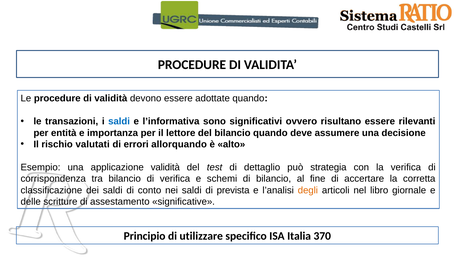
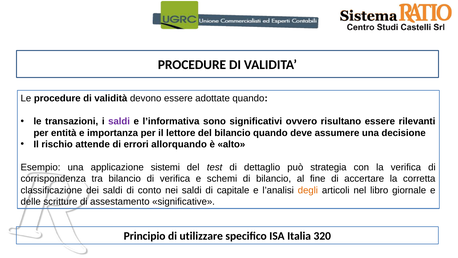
saldi colour: blue -> purple (119, 121)
valutati: valutati -> attende (93, 144)
applicazione validità: validità -> sistemi (165, 167)
prevista: prevista -> capitale (233, 190)
370: 370 -> 320 (322, 236)
